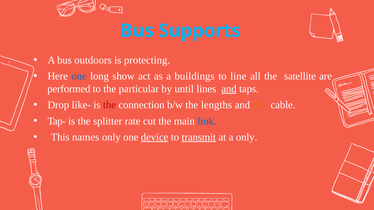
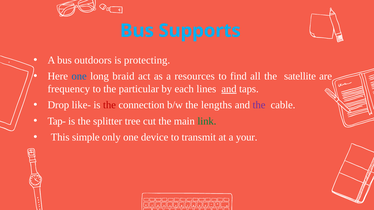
show: show -> braid (123, 76)
buildings: buildings -> resources (195, 76)
line: line -> find (238, 76)
performed: performed -> frequency (69, 89)
until: until -> each (184, 89)
the colour: orange -> purple (259, 105)
rate: rate -> tree (133, 121)
link colour: blue -> green (207, 121)
names: names -> simple (86, 137)
device underline: present -> none (155, 137)
transmit underline: present -> none (199, 137)
a only: only -> your (247, 137)
